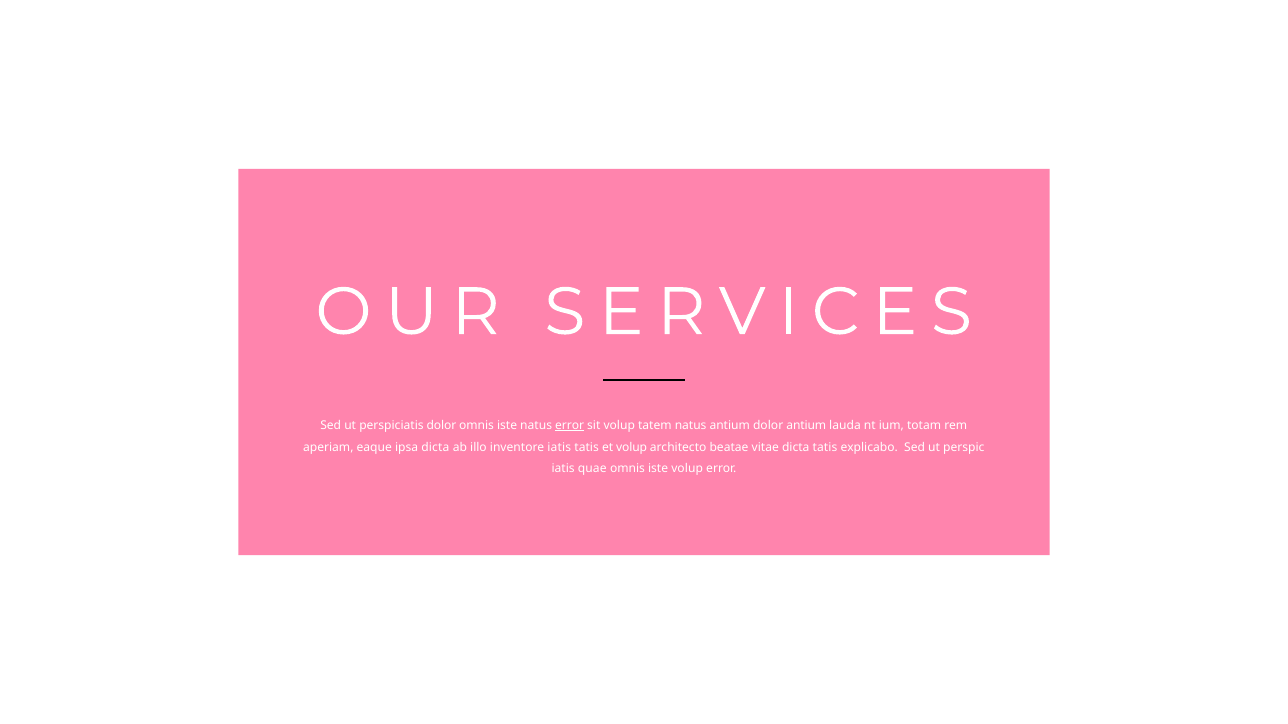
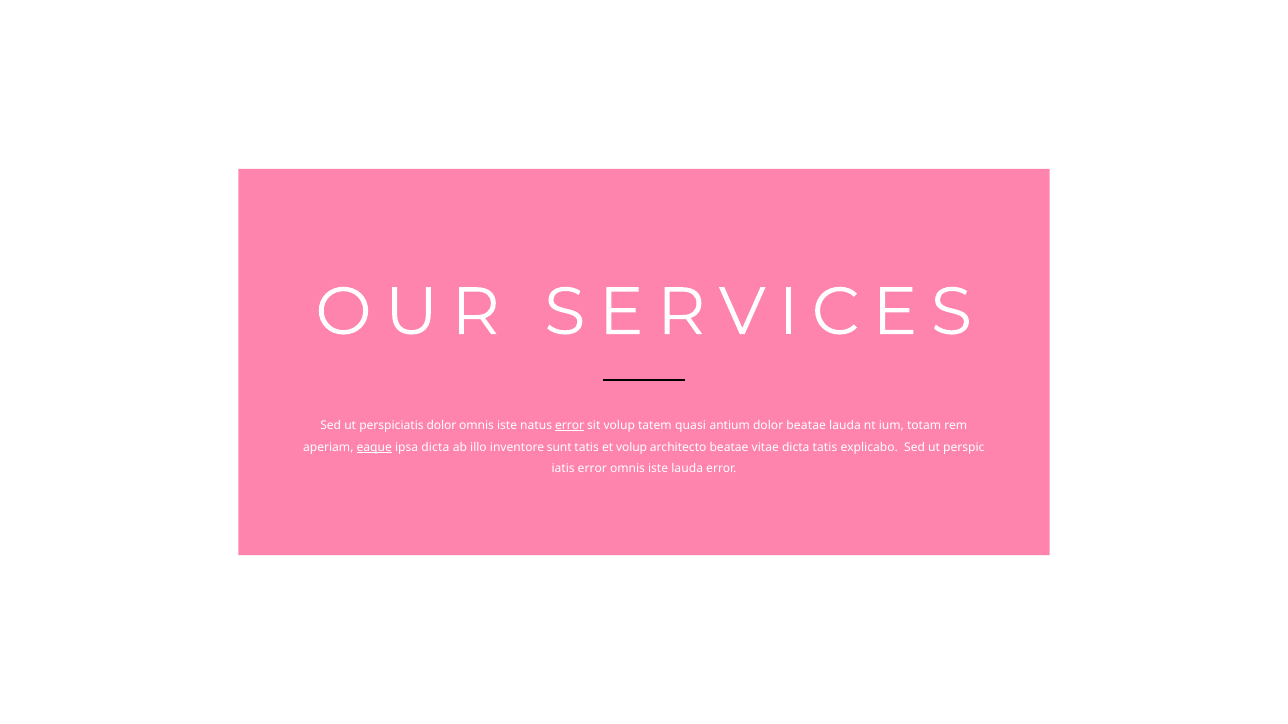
tatem natus: natus -> quasi (691, 426)
dolor antium: antium -> beatae (806, 426)
eaque underline: none -> present (374, 448)
inventore iatis: iatis -> sunt (559, 448)
iatis quae: quae -> error (592, 469)
iste volup: volup -> lauda (687, 469)
